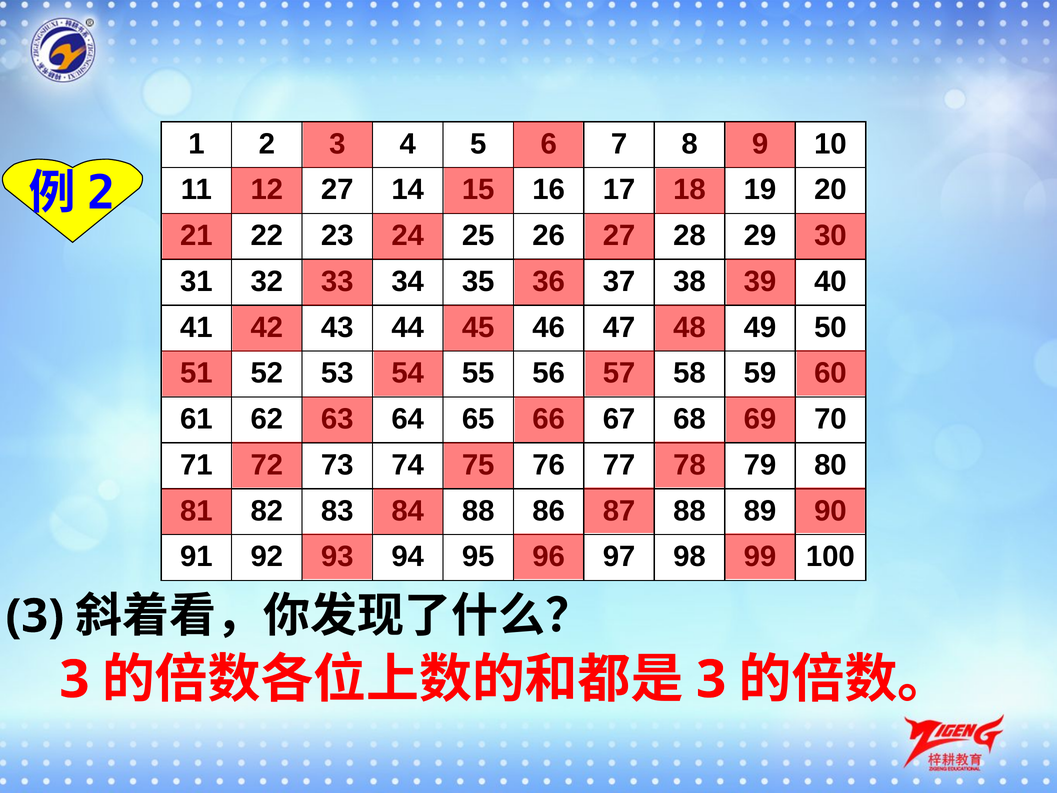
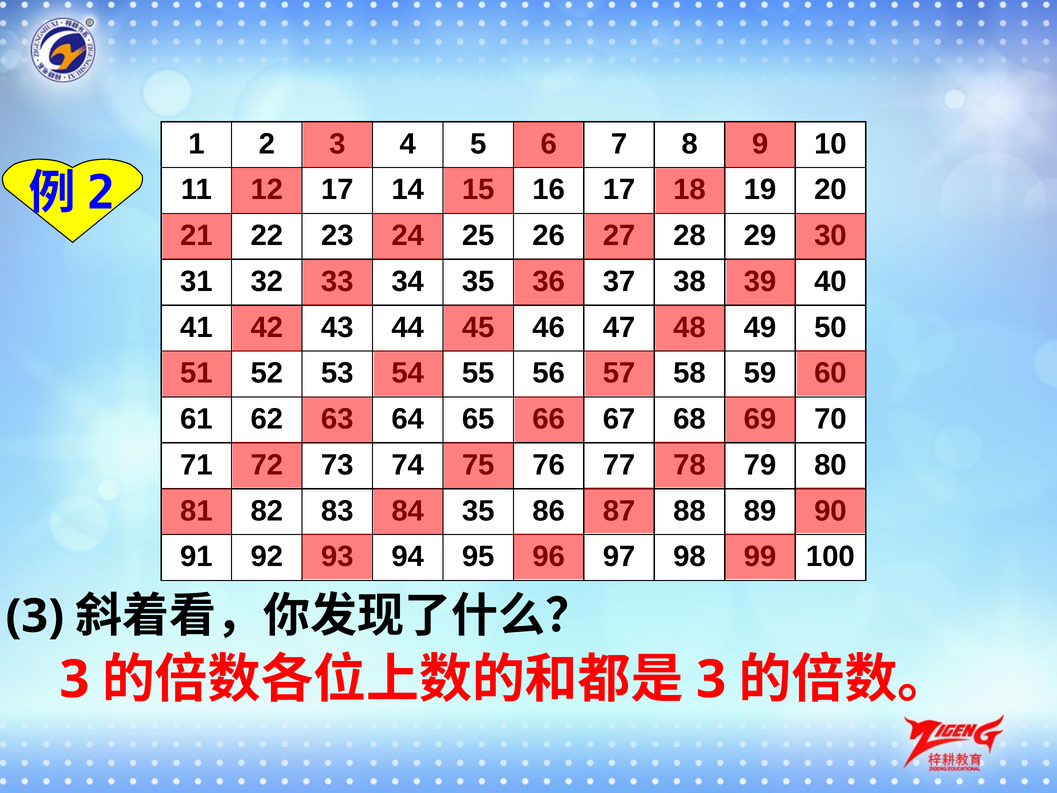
27: 27 -> 17 (337, 190)
88: 88 -> 35 (478, 511)
